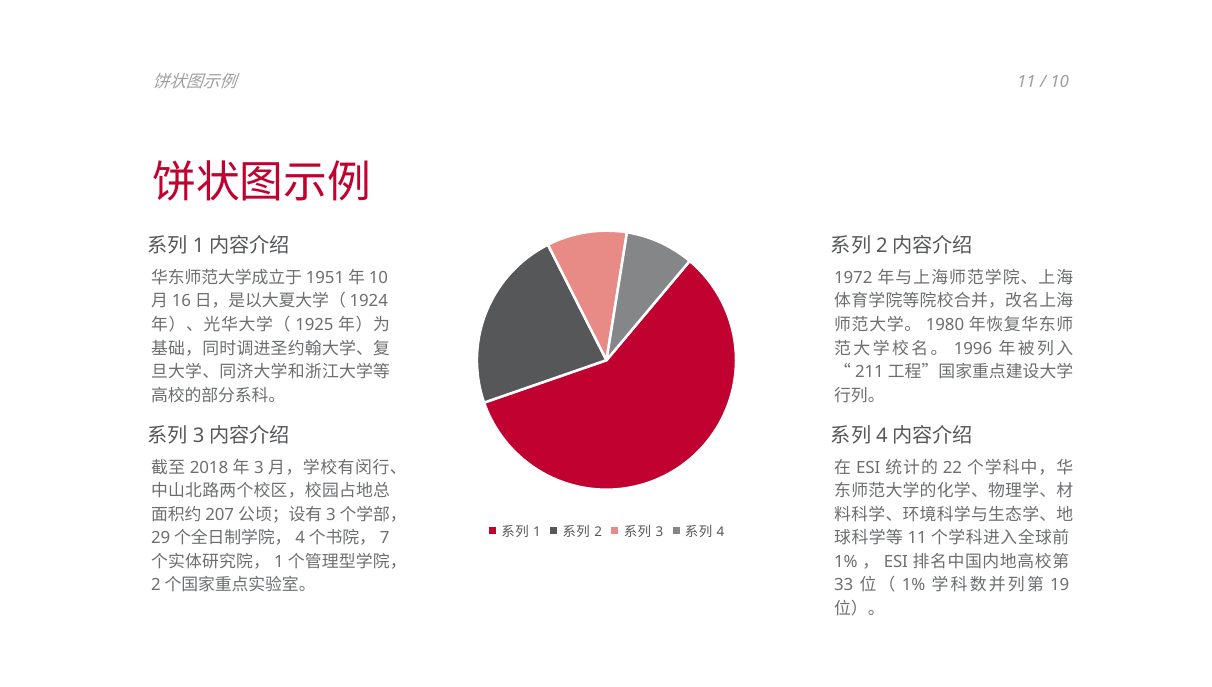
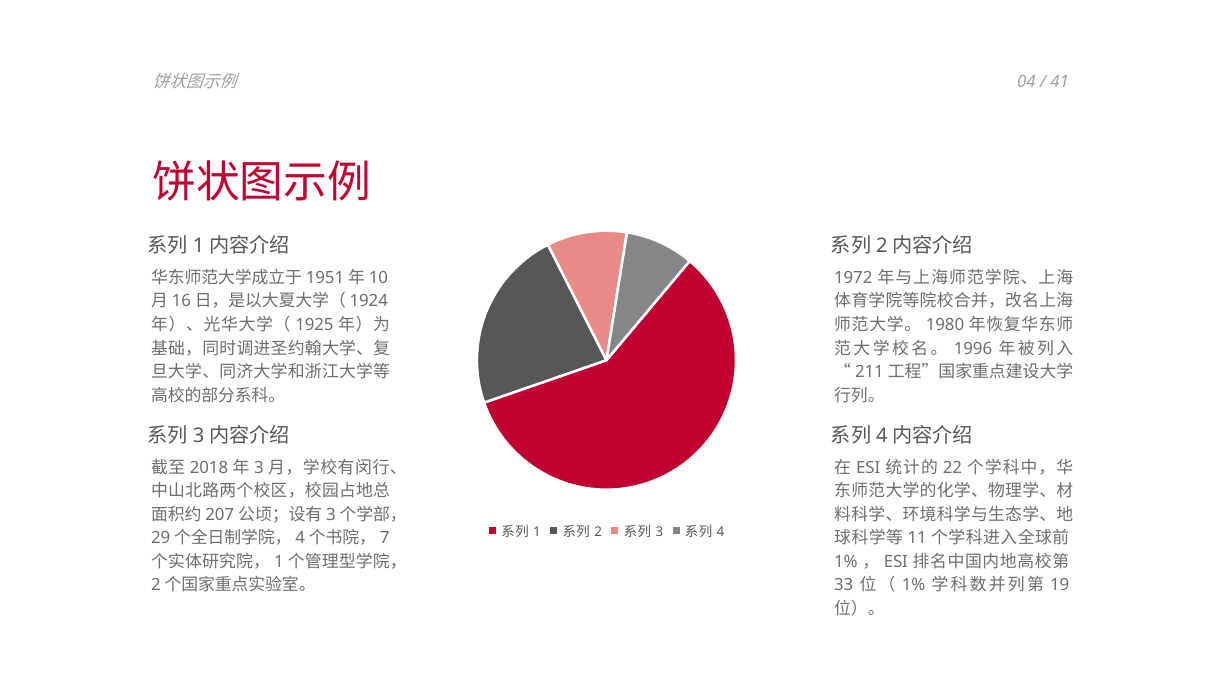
11: 11 -> 04 (1026, 82)
10: 10 -> 41 (1060, 82)
